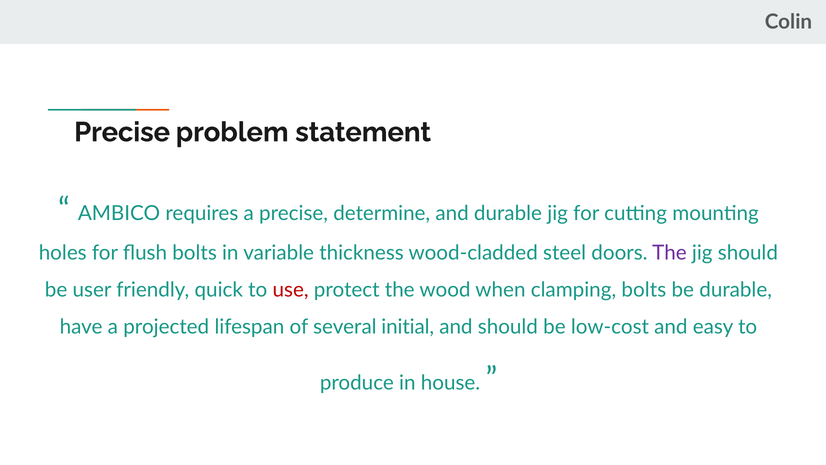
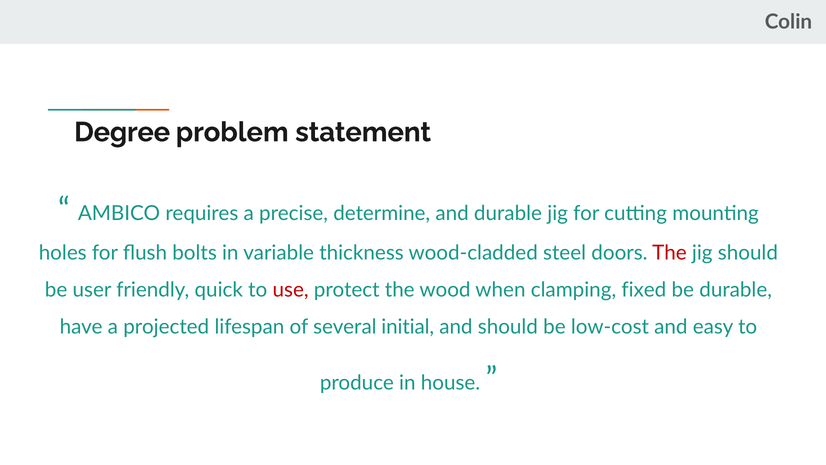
Precise: Precise -> Degree (122, 132)
The colour: purple -> red (669, 253)
clamping bolts: bolts -> fixed (644, 290)
